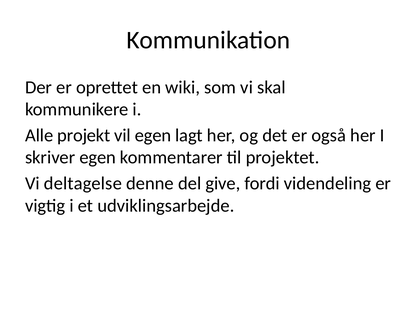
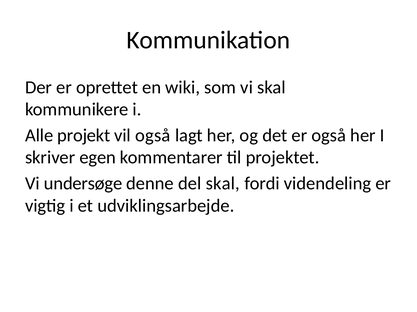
vil egen: egen -> også (153, 136)
deltagelse: deltagelse -> undersøge (83, 184)
del give: give -> skal (223, 184)
